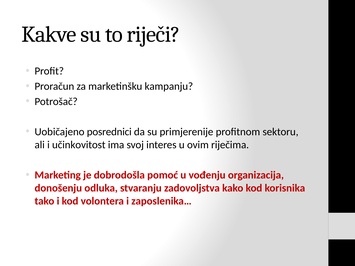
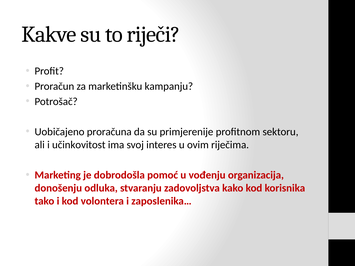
posrednici: posrednici -> proračuna (109, 132)
